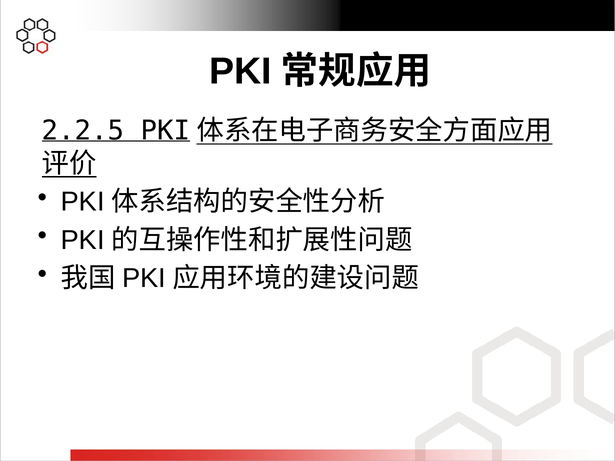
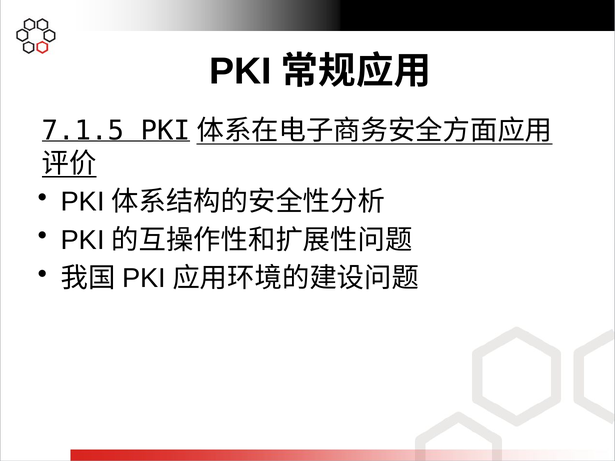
2.2.5: 2.2.5 -> 7.1.5 (83, 131)
